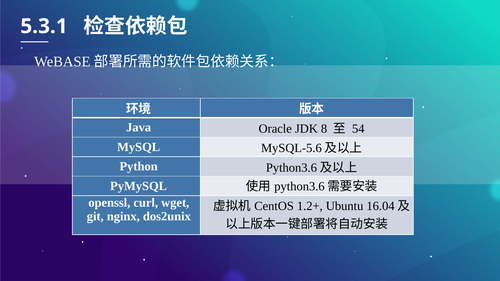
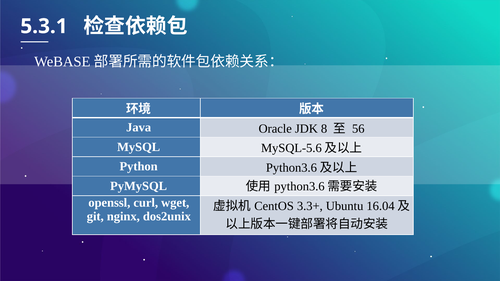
54: 54 -> 56 (358, 129)
1.2+: 1.2+ -> 3.3+ (310, 206)
